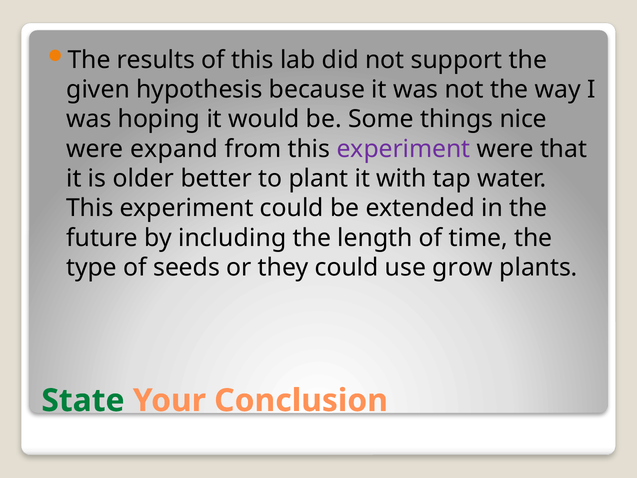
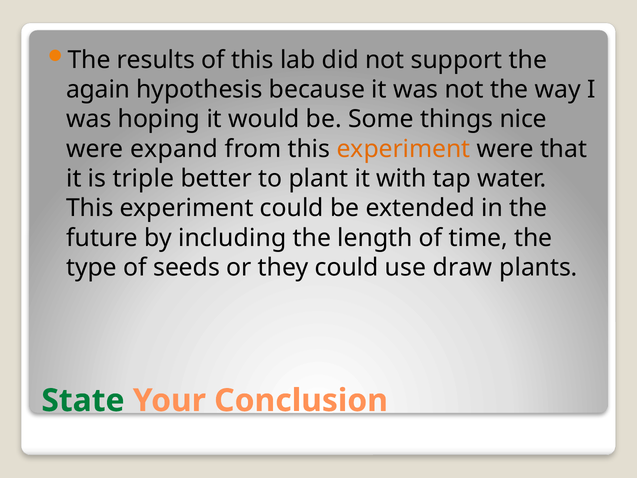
given: given -> again (98, 90)
experiment colour: purple -> orange (403, 149)
older: older -> triple (143, 179)
grow: grow -> draw (463, 268)
